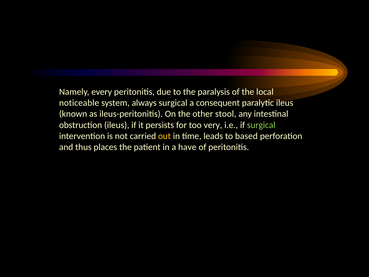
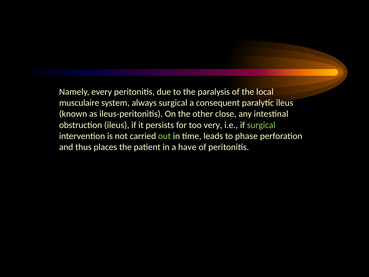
noticeable: noticeable -> musculaire (79, 103)
stool: stool -> close (226, 114)
out colour: yellow -> light green (164, 136)
based: based -> phase (246, 136)
